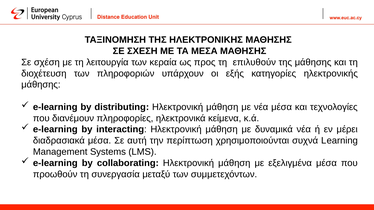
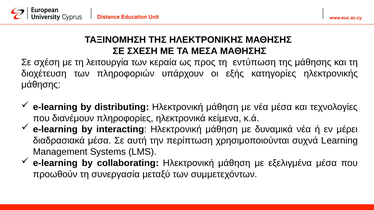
επιλυθούν: επιλυθούν -> εντύπωση (254, 62)
